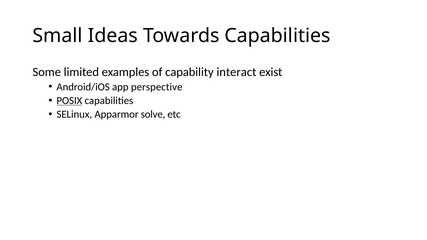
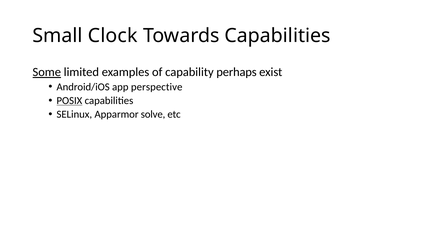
Ideas: Ideas -> Clock (113, 36)
Some underline: none -> present (47, 72)
interact: interact -> perhaps (237, 72)
